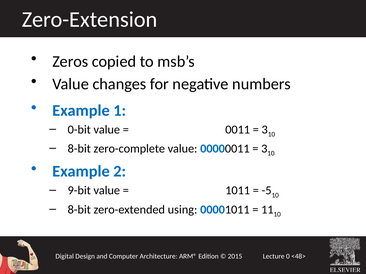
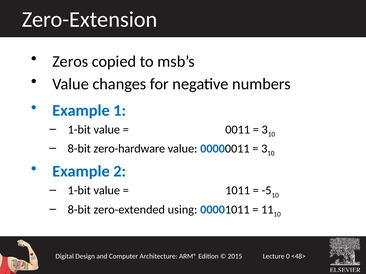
0-bit: 0-bit -> 1-bit (79, 130)
zero-complete: zero-complete -> zero-hardware (129, 149)
9-bit: 9-bit -> 1-bit (79, 191)
